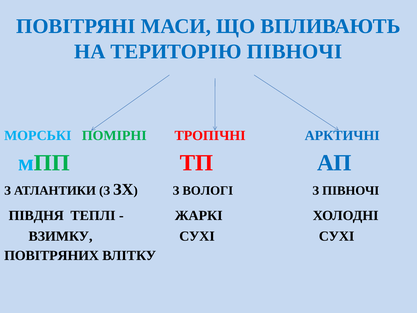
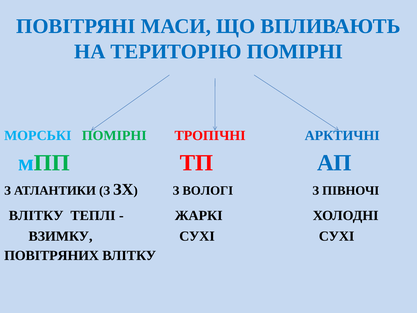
ТЕРИТОРІЮ ПІВНОЧІ: ПІВНОЧІ -> ПОМІРНІ (295, 51)
ПІВДНЯ: ПІВДНЯ -> ВЛІТКУ (36, 216)
